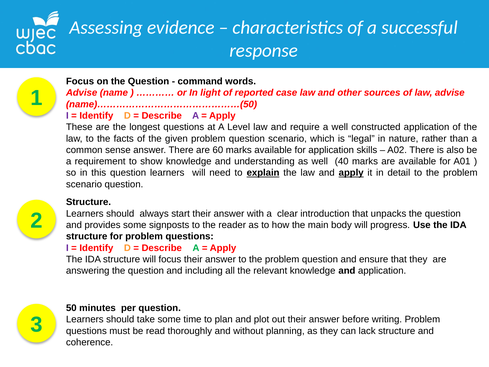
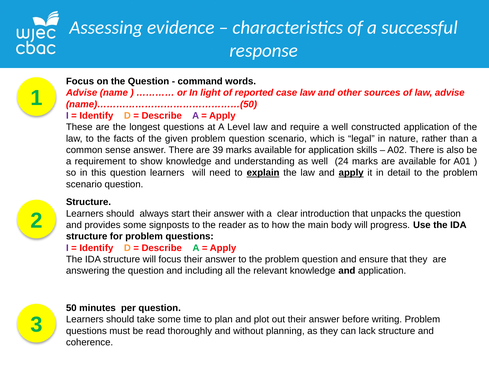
60: 60 -> 39 (218, 150)
40: 40 -> 24 (342, 161)
